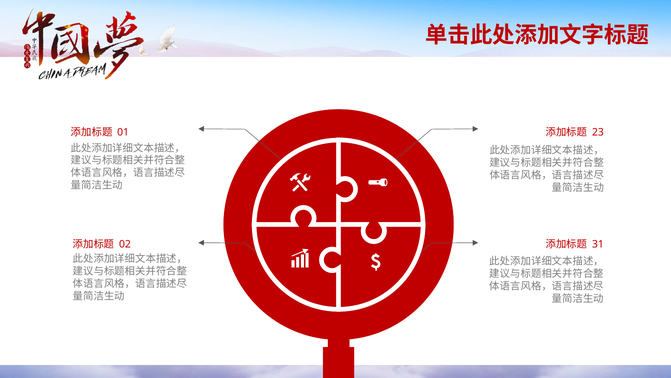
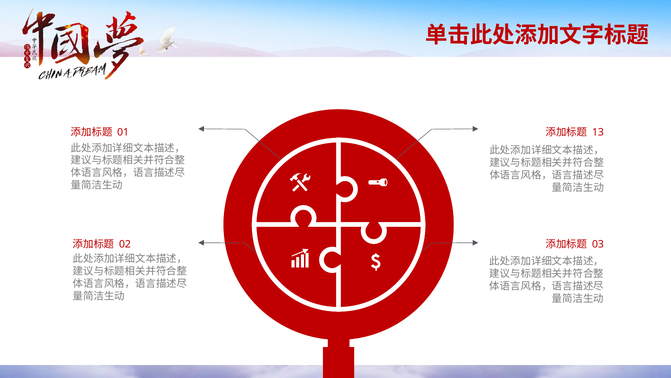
23: 23 -> 13 (598, 132)
31: 31 -> 03 (598, 244)
